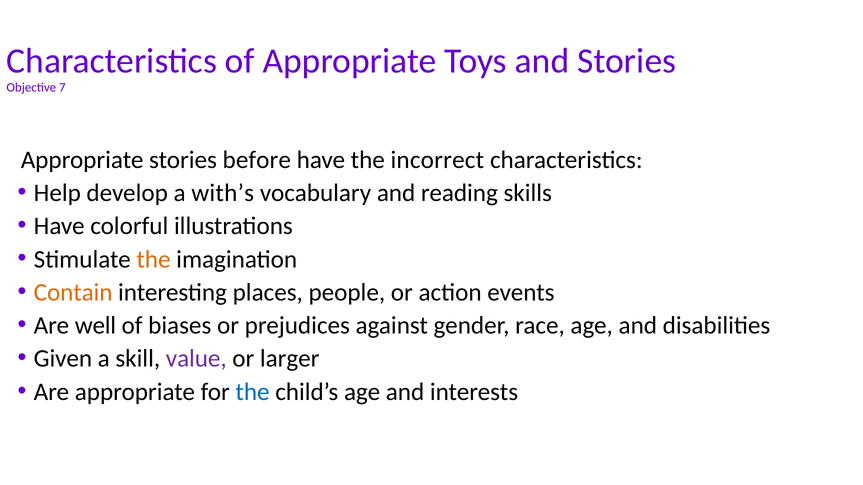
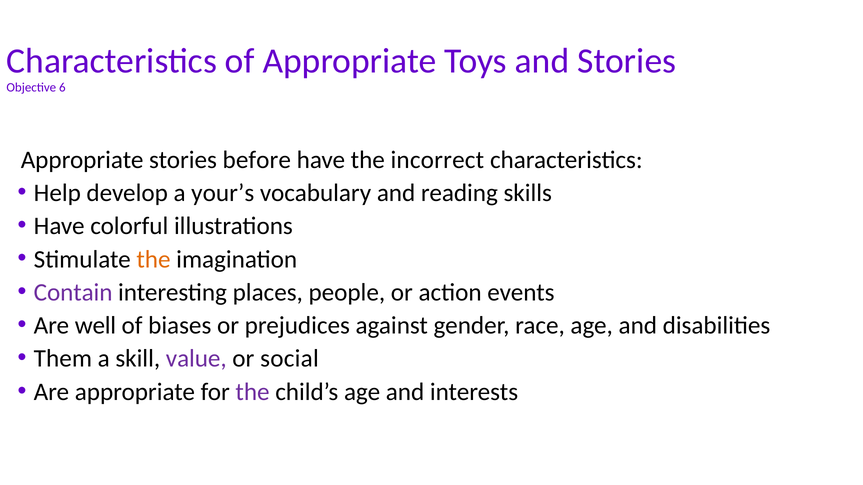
7: 7 -> 6 (62, 88)
with’s: with’s -> your’s (223, 193)
Contain colour: orange -> purple (73, 293)
Given: Given -> Them (63, 359)
larger: larger -> social (290, 359)
the colour: blue -> purple (253, 392)
